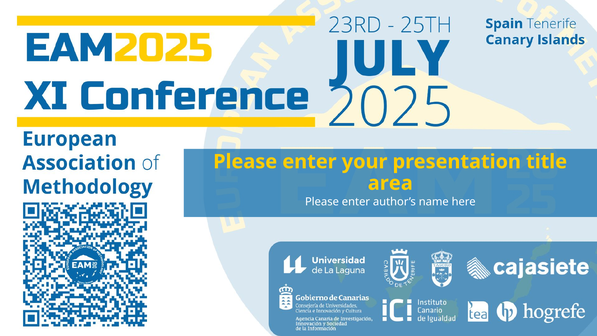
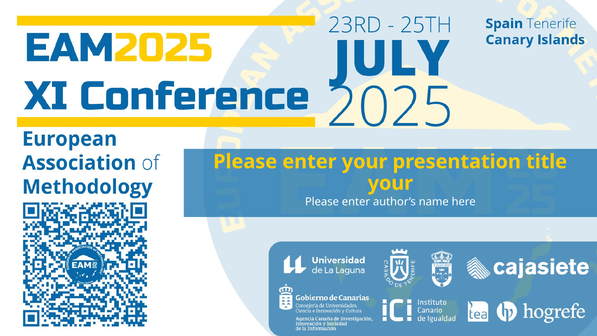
area: area -> your (390, 183)
